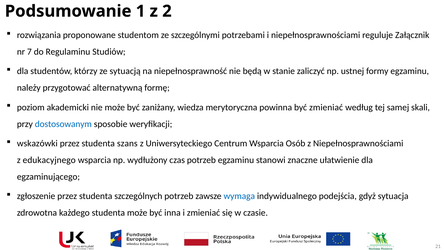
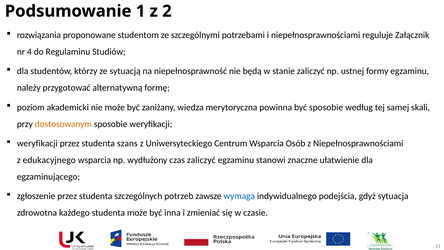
7: 7 -> 4 (29, 52)
być zmieniać: zmieniać -> sposobie (326, 107)
dostosowanym colour: blue -> orange (63, 124)
wskazówki: wskazówki -> weryfikacji (37, 143)
czas potrzeb: potrzeb -> zaliczyć (201, 160)
